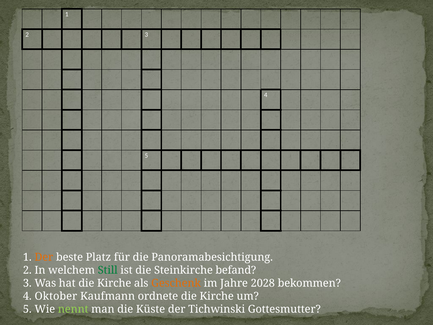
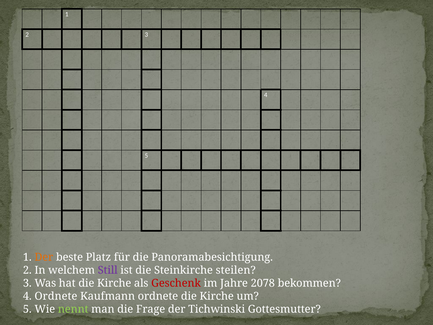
Still colour: green -> purple (108, 270)
befand: befand -> steilen (236, 270)
Geschenk colour: orange -> red (176, 283)
2028: 2028 -> 2078 (263, 283)
4 Oktober: Oktober -> Ordnete (56, 296)
Küste: Küste -> Frage (151, 309)
